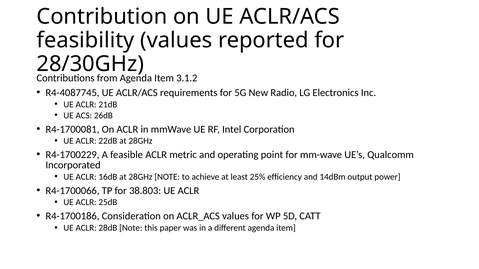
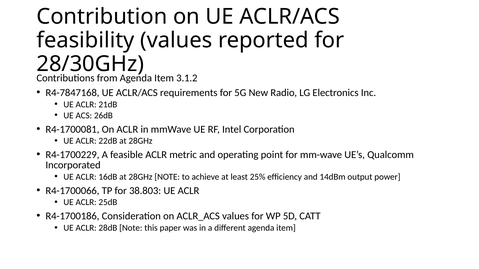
R4-4087745: R4-4087745 -> R4-7847168 (72, 93)
